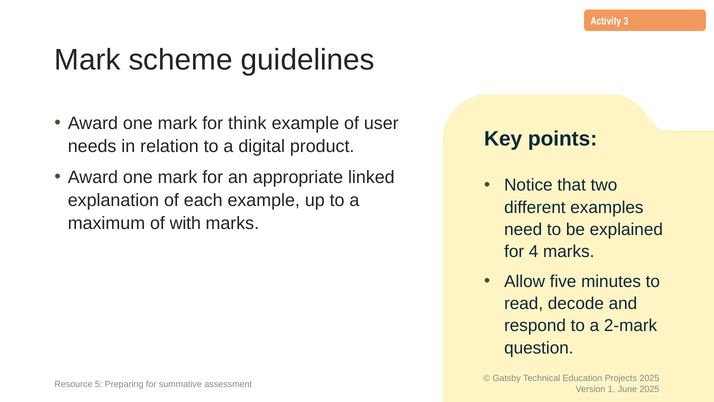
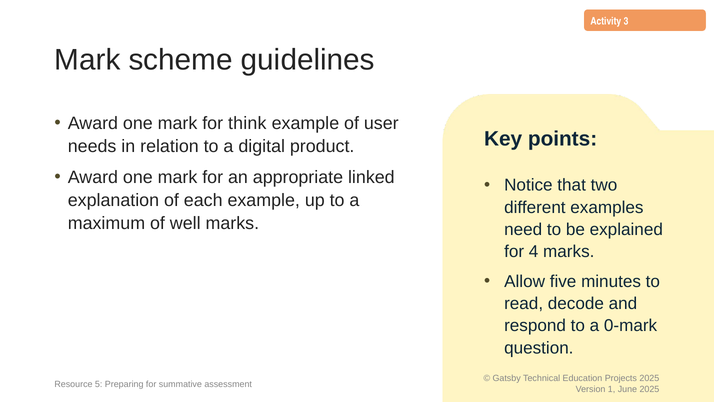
with: with -> well (185, 223)
2-mark: 2-mark -> 0-mark (631, 325)
